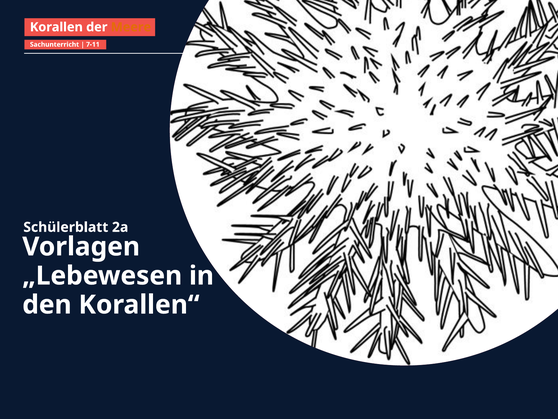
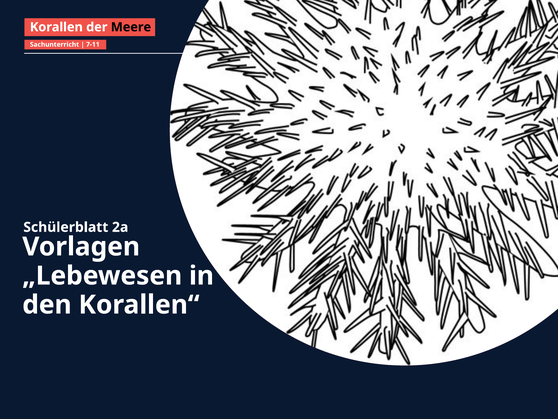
Meere colour: orange -> black (131, 27)
